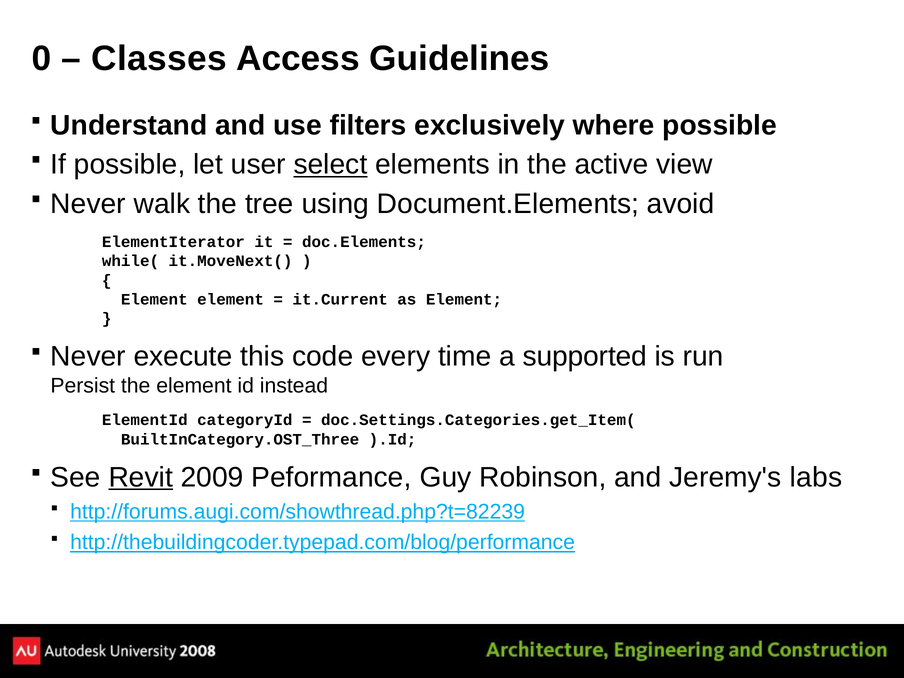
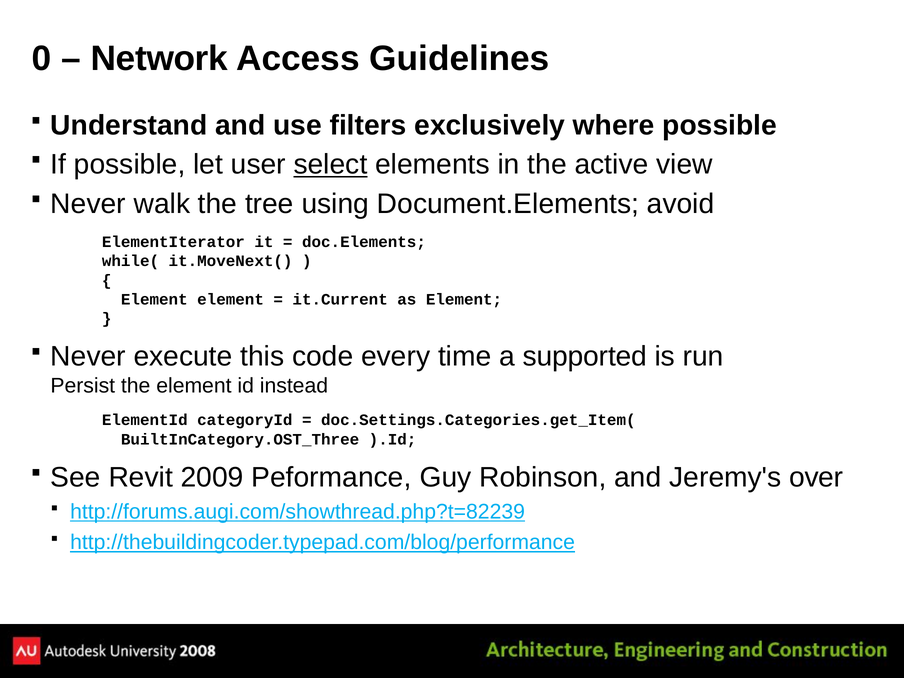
Classes: Classes -> Network (159, 59)
Revit underline: present -> none (141, 477)
labs: labs -> over (816, 477)
